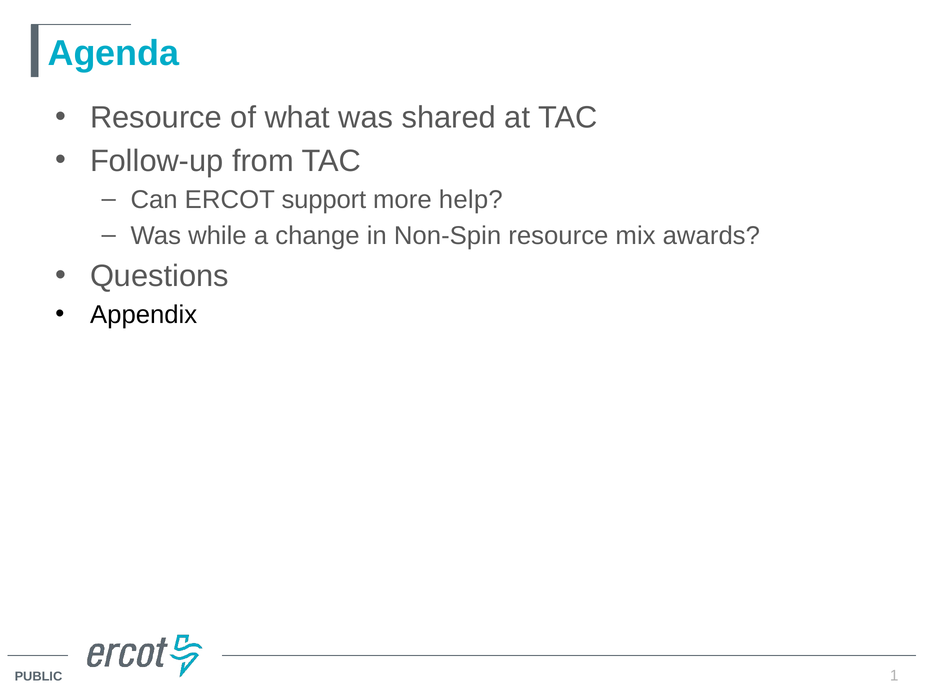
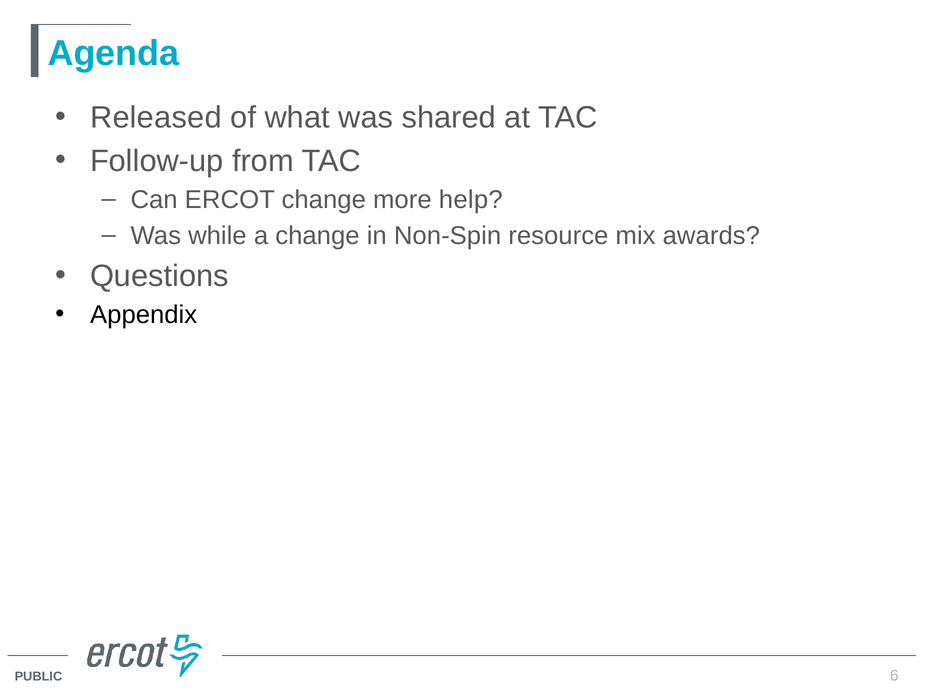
Resource: Resource -> Released (156, 118)
ERCOT support: support -> change (324, 200)
1: 1 -> 6 (894, 676)
